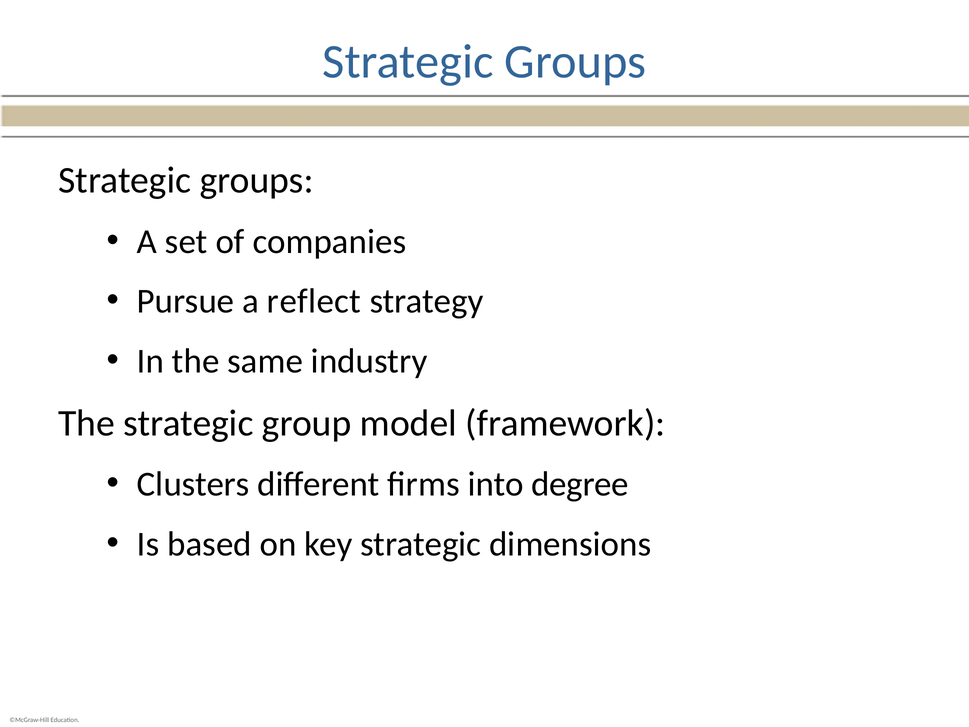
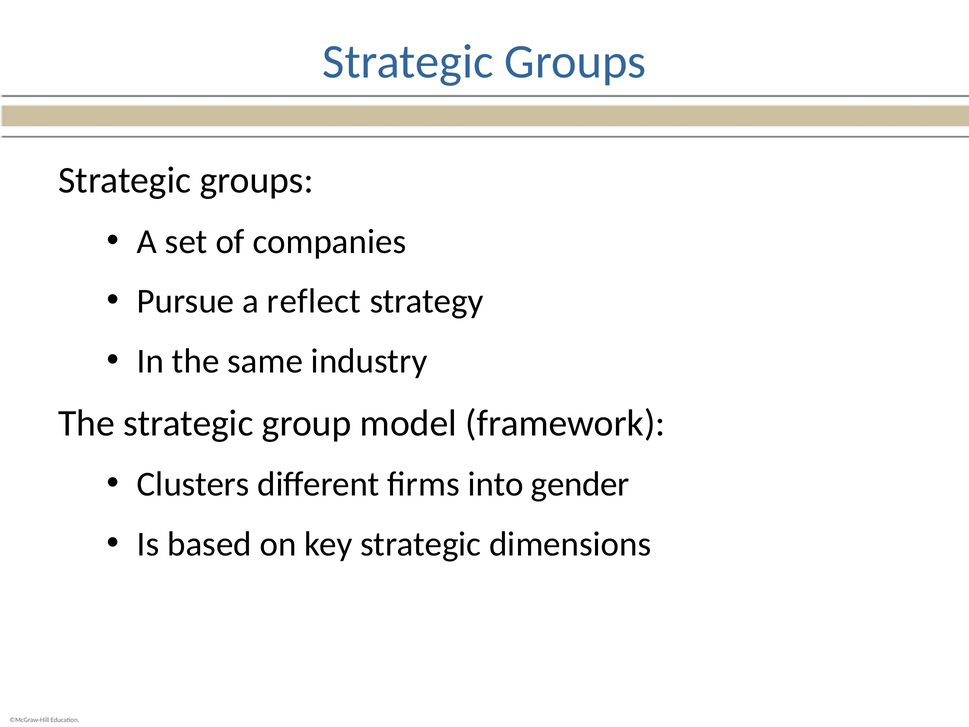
degree: degree -> gender (580, 484)
